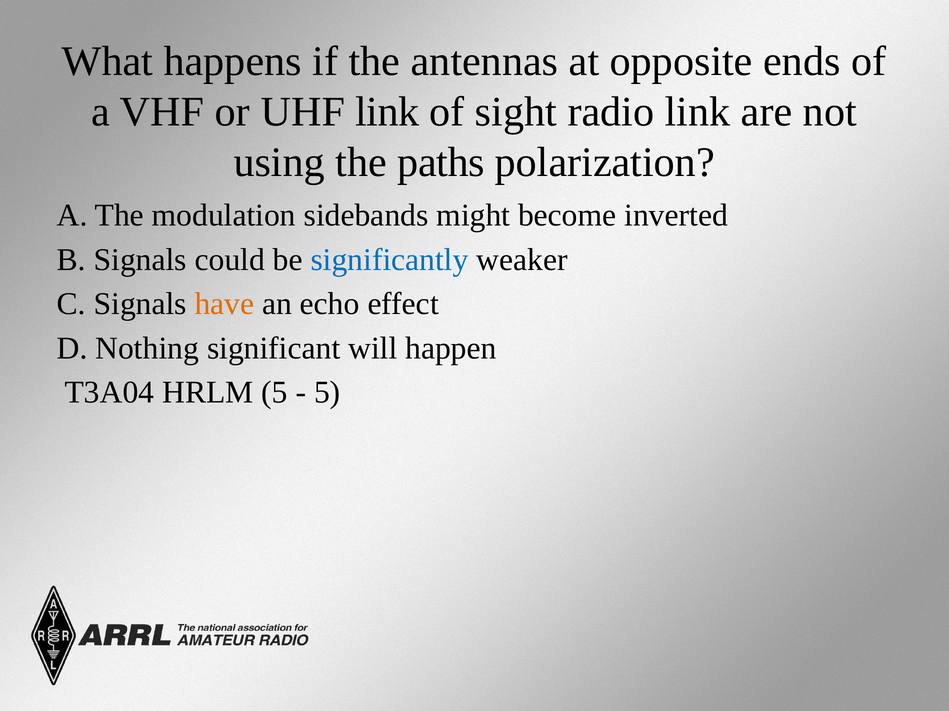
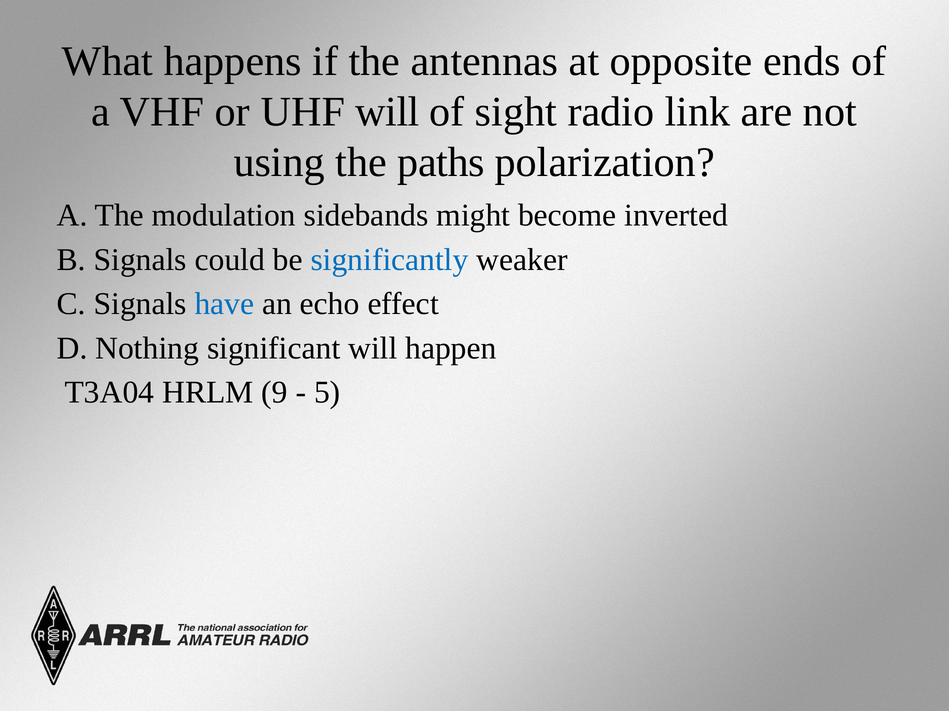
UHF link: link -> will (387, 112)
have colour: orange -> blue (224, 304)
HRLM 5: 5 -> 9 (275, 393)
